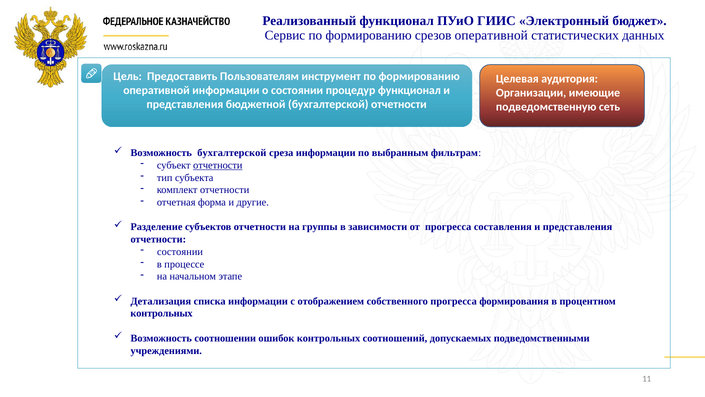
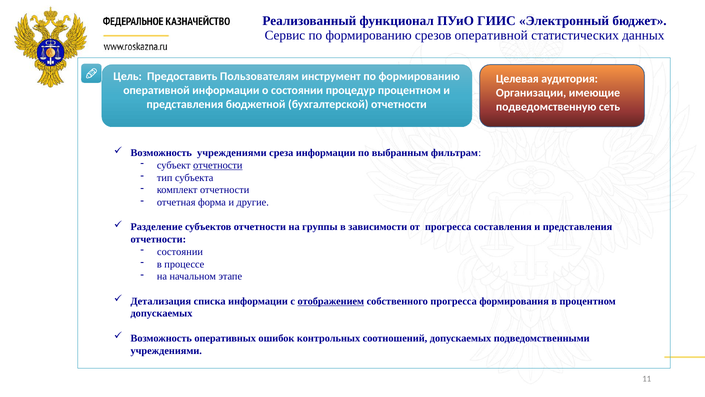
процедур функционал: функционал -> процентном (409, 90)
Возможность бухгалтерской: бухгалтерской -> учреждениями (232, 153)
отображением underline: none -> present (331, 301)
контрольных: контрольных -> допускаемых (161, 313)
соотношении: соотношении -> оперативных (225, 338)
